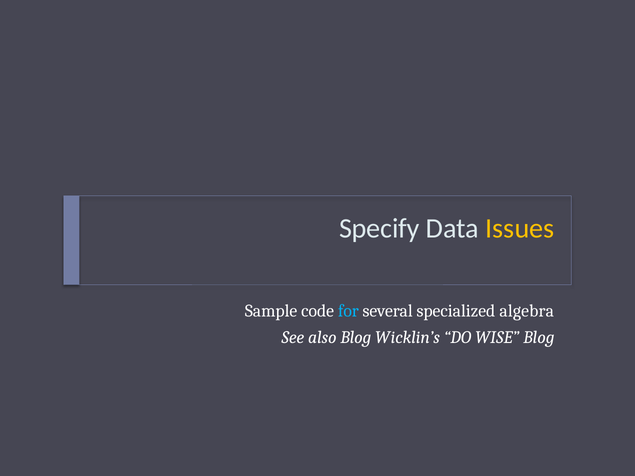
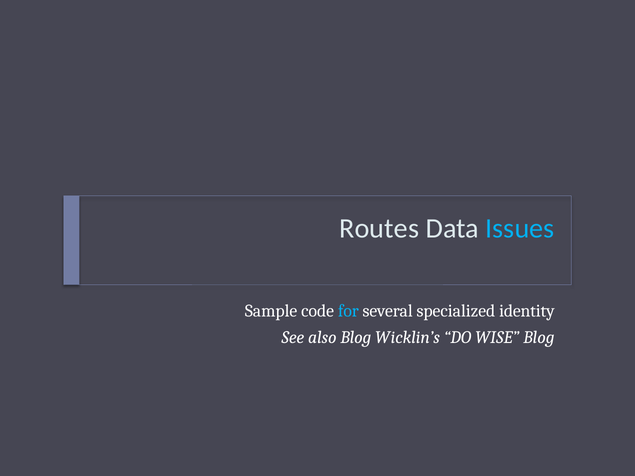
Specify: Specify -> Routes (379, 228)
Issues colour: yellow -> light blue (520, 228)
algebra: algebra -> identity (527, 311)
